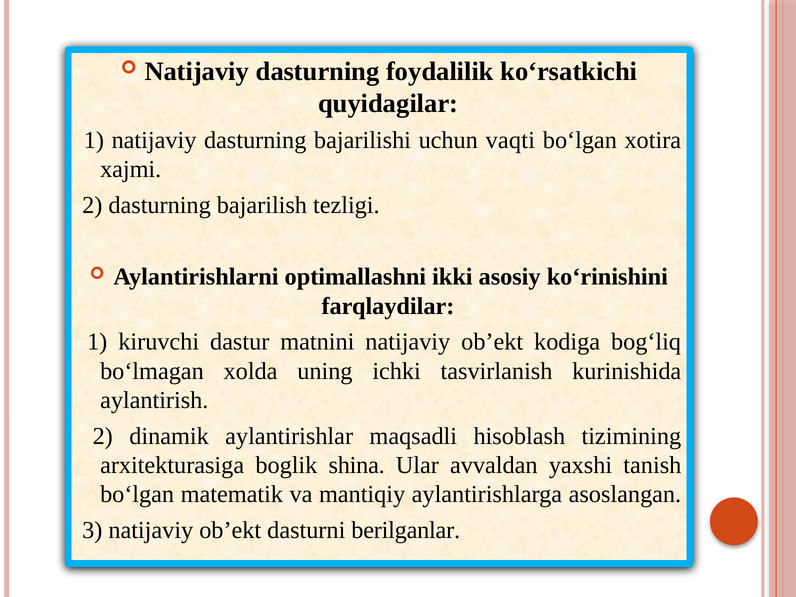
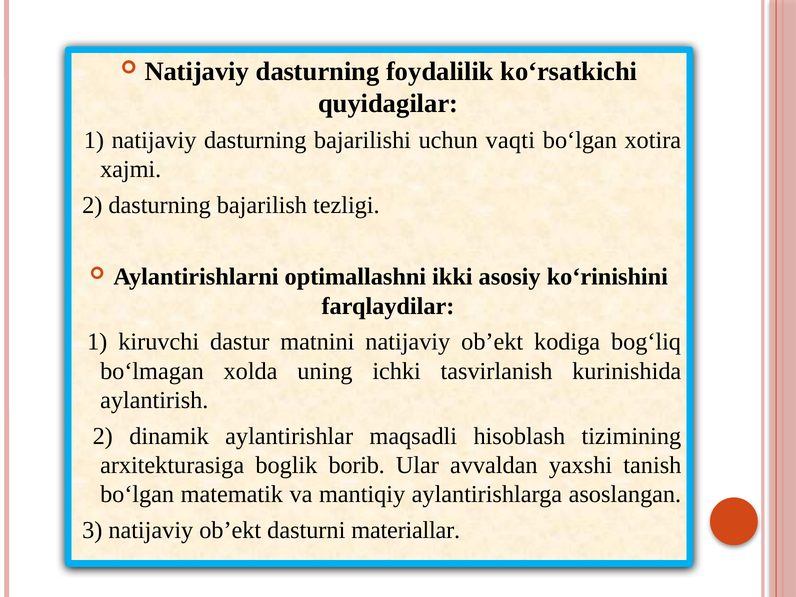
shina: shina -> borib (357, 465)
berilganlar: berilganlar -> materiallar (406, 530)
